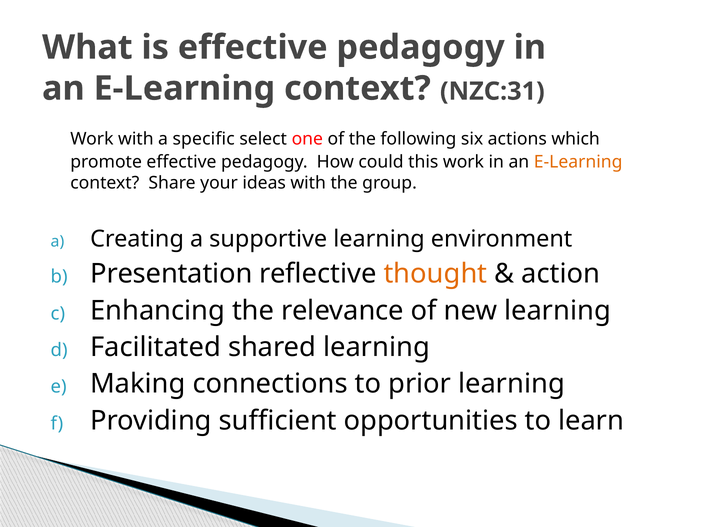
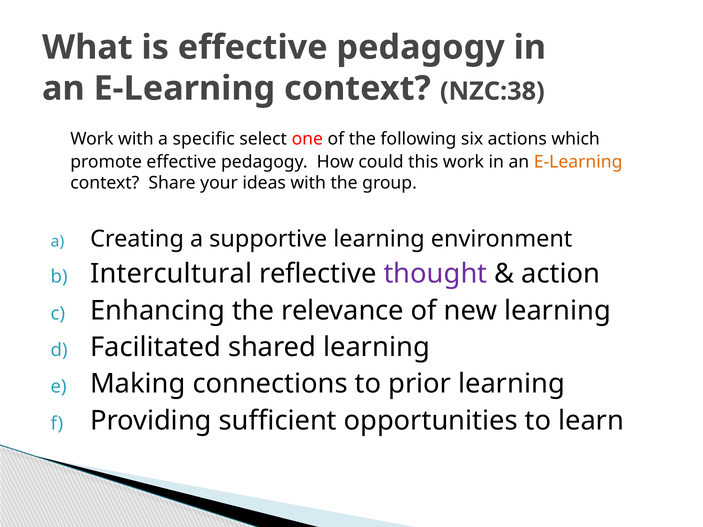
NZC:31: NZC:31 -> NZC:38 (492, 91)
Presentation: Presentation -> Intercultural (171, 274)
thought colour: orange -> purple (435, 274)
